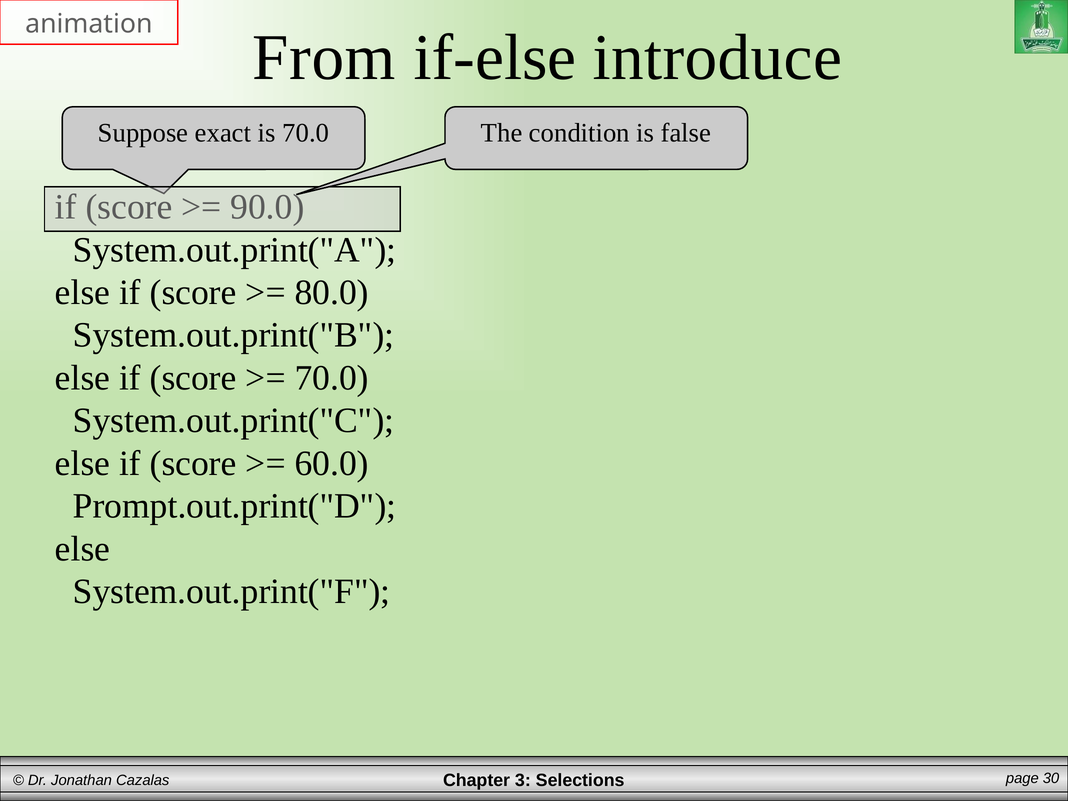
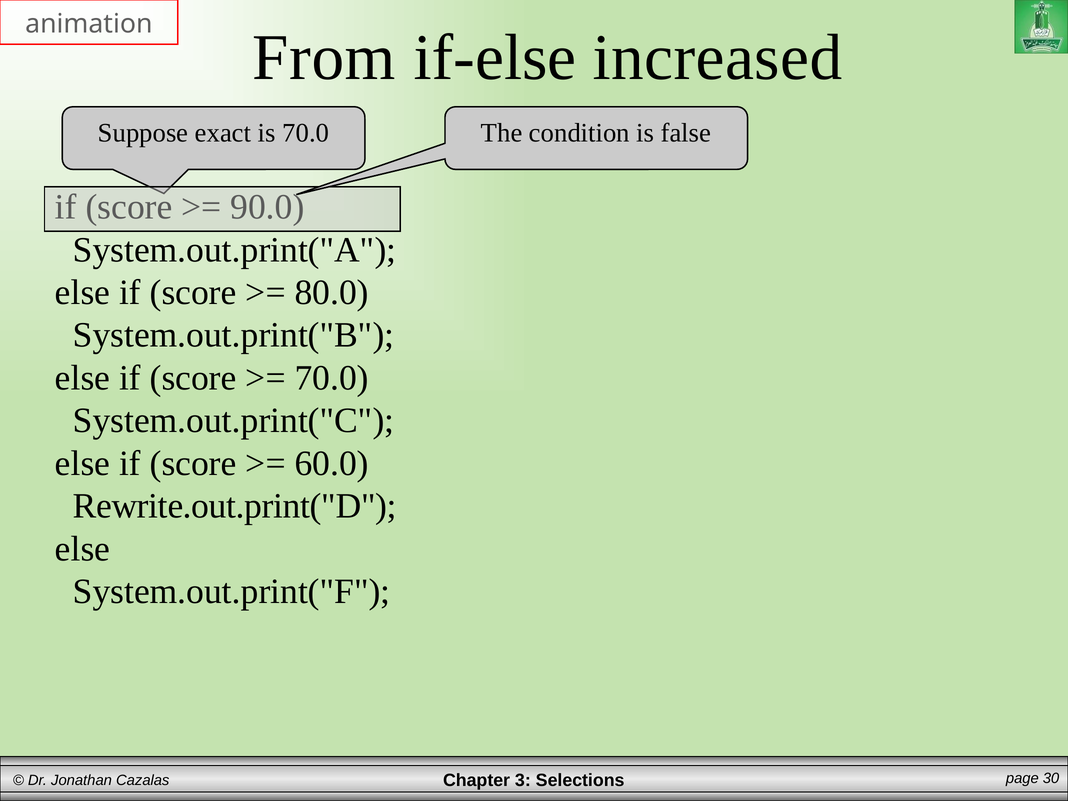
introduce: introduce -> increased (717, 58)
Prompt.out.print("D: Prompt.out.print("D -> Rewrite.out.print("D (235, 506)
